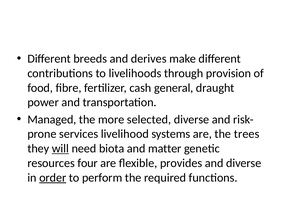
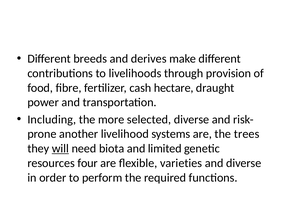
general: general -> hectare (174, 88)
Managed: Managed -> Including (52, 119)
services: services -> another (79, 134)
matter: matter -> limited (165, 148)
provides: provides -> varieties (181, 163)
order underline: present -> none (53, 177)
